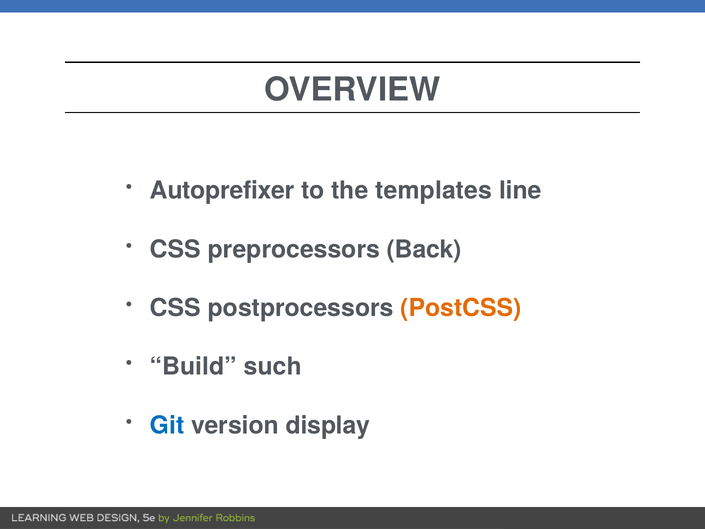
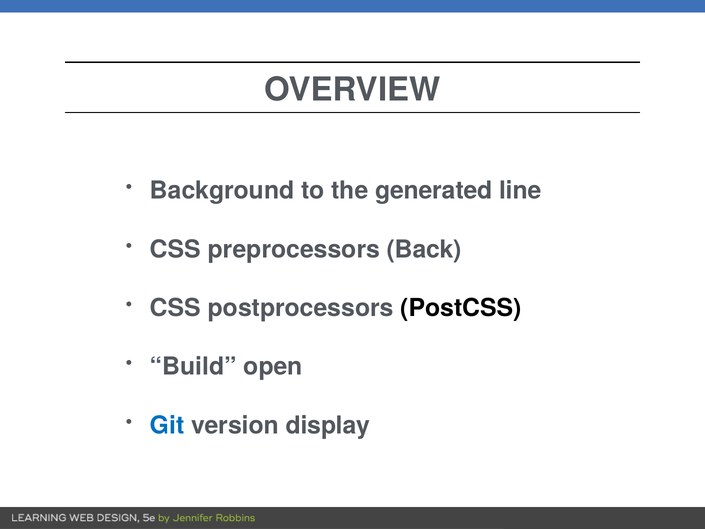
Autoprefixer: Autoprefixer -> Background (222, 191)
templates: templates -> generated (434, 191)
PostCSS colour: orange -> black (461, 308)
such: such -> open (273, 367)
